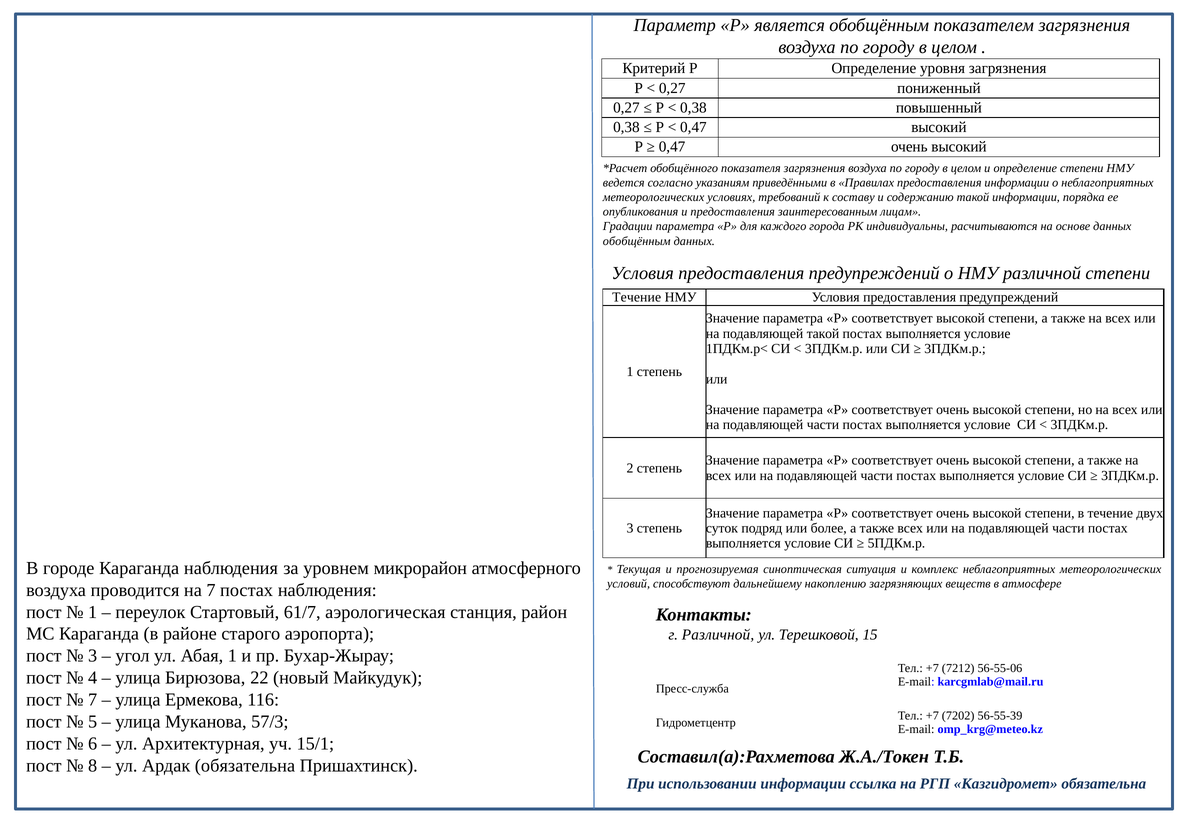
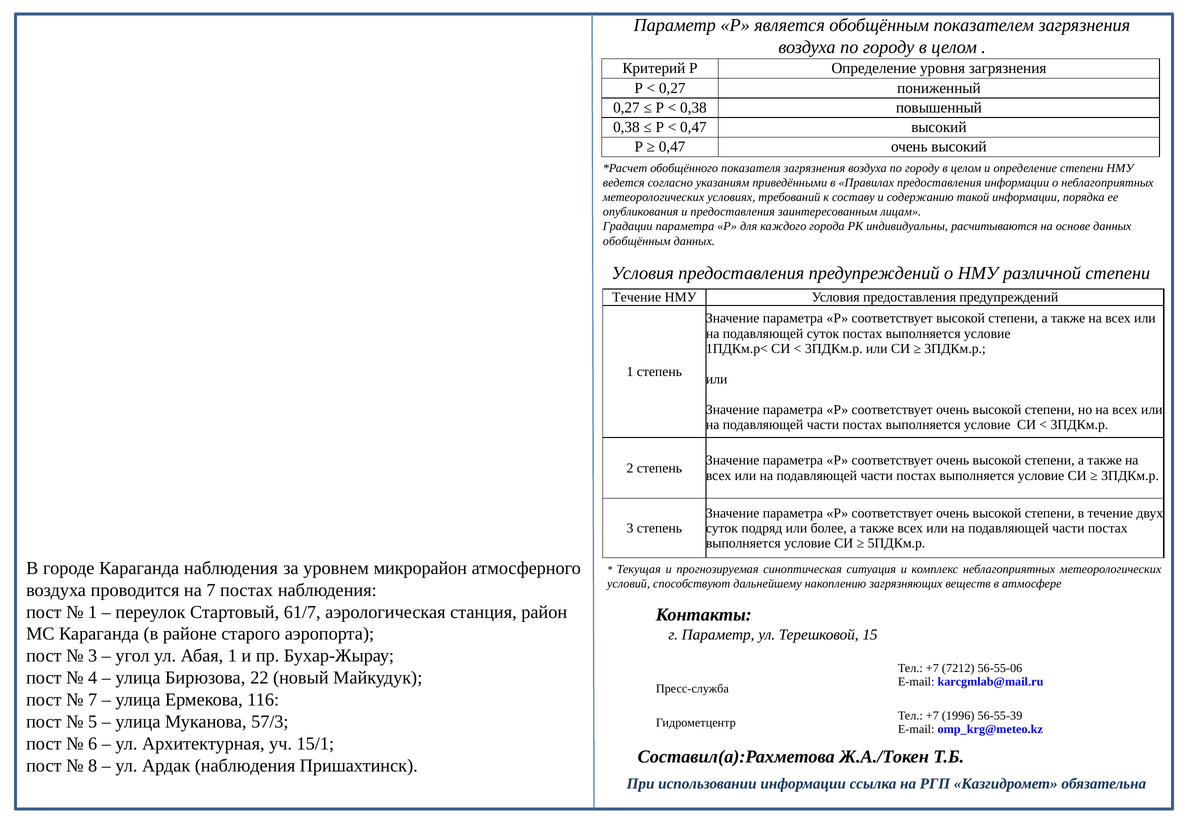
подавляющей такой: такой -> суток (823, 333)
г Различной: Различной -> Параметр (718, 634)
7202: 7202 -> 1996 (958, 715)
Ардак обязательна: обязательна -> наблюдения (245, 765)
